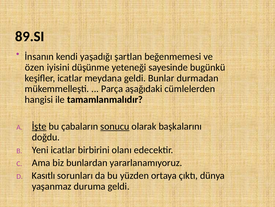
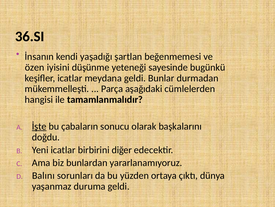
89.SI: 89.SI -> 36.SI (30, 36)
sonucu underline: present -> none (115, 126)
olanı: olanı -> diğer (122, 150)
Kasıtlı: Kasıtlı -> Balını (43, 175)
